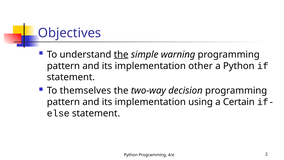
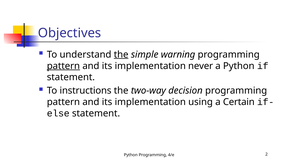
pattern underline: none -> present (63, 66)
other: other -> never (201, 66)
themselves: themselves -> instructions (86, 90)
